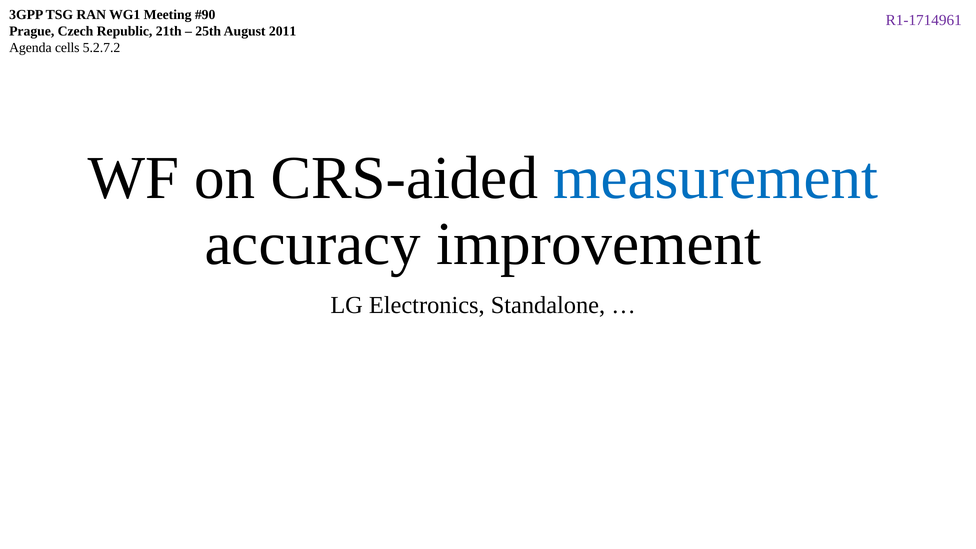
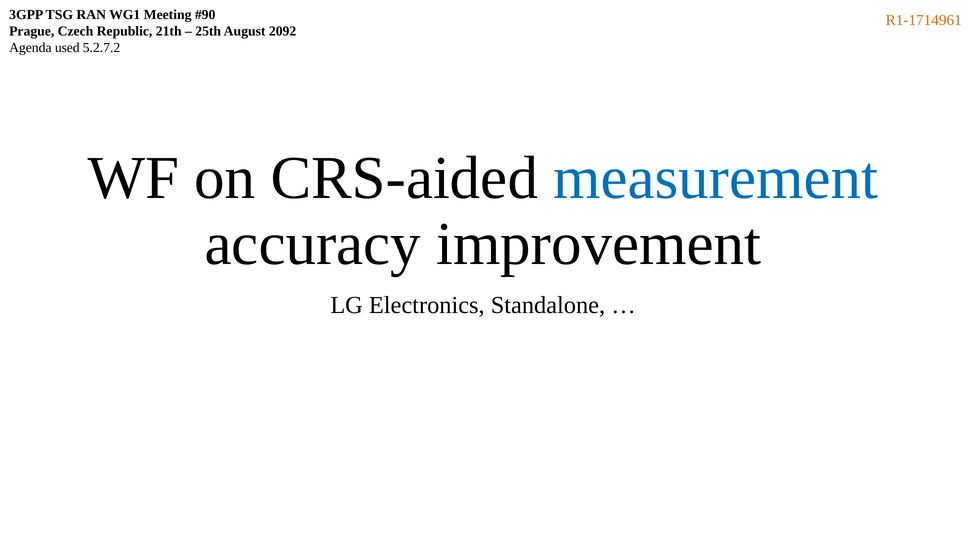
R1-1714961 colour: purple -> orange (924, 20)
2011: 2011 -> 2092 (283, 31)
cells: cells -> used (67, 48)
